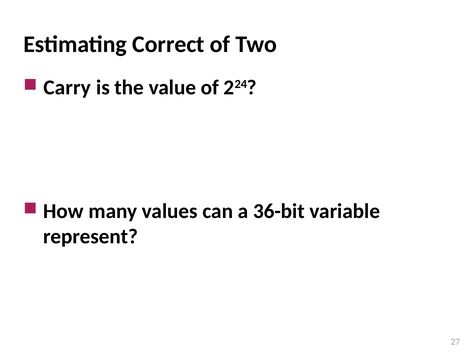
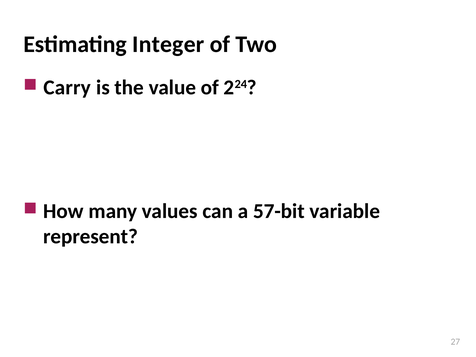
Correct: Correct -> Integer (168, 44)
36-bit: 36-bit -> 57-bit (279, 211)
